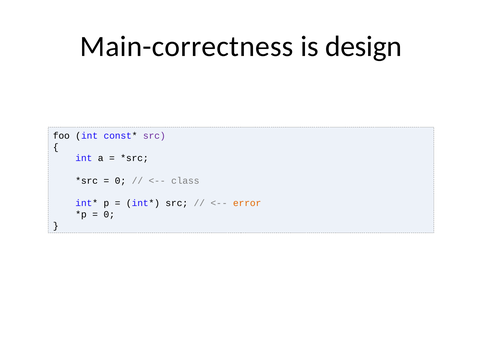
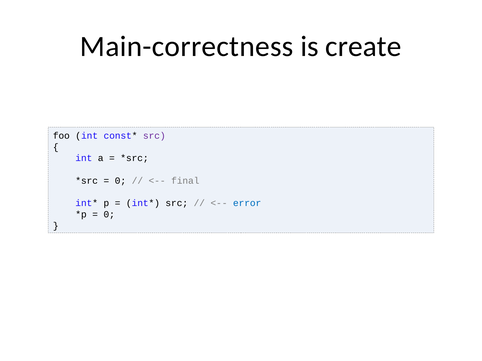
design: design -> create (363, 47)
class: class -> final (185, 181)
error colour: orange -> blue (247, 203)
